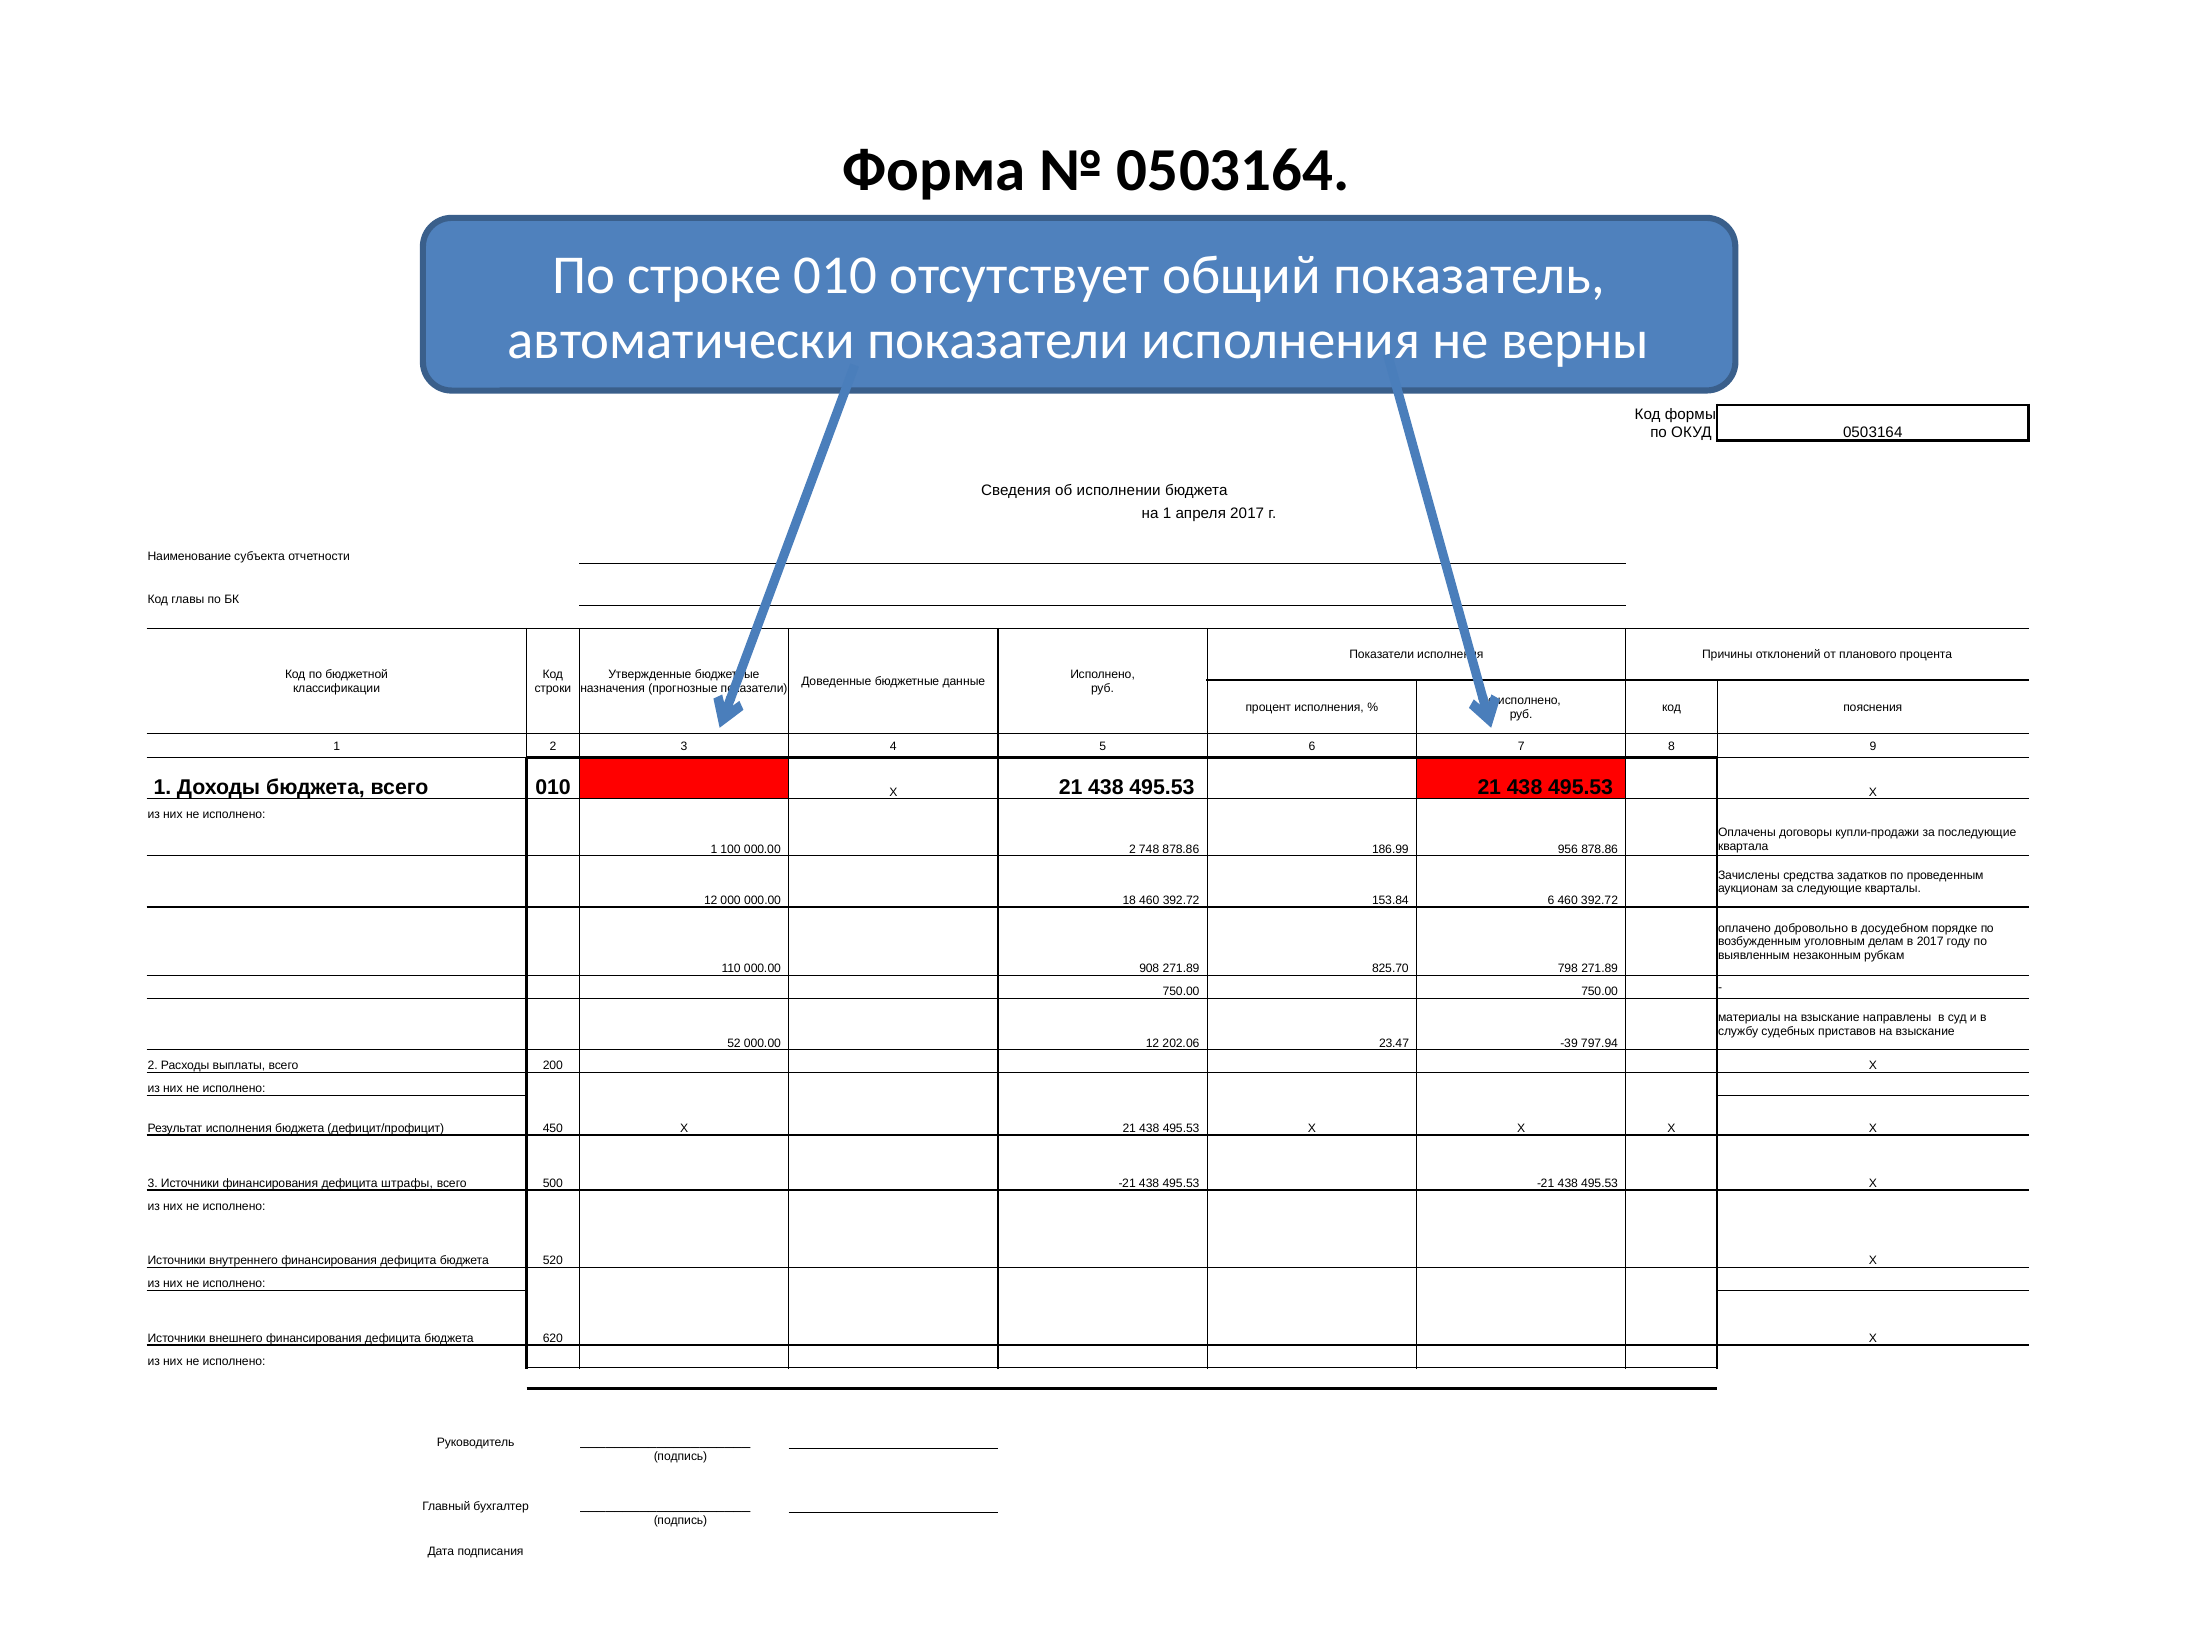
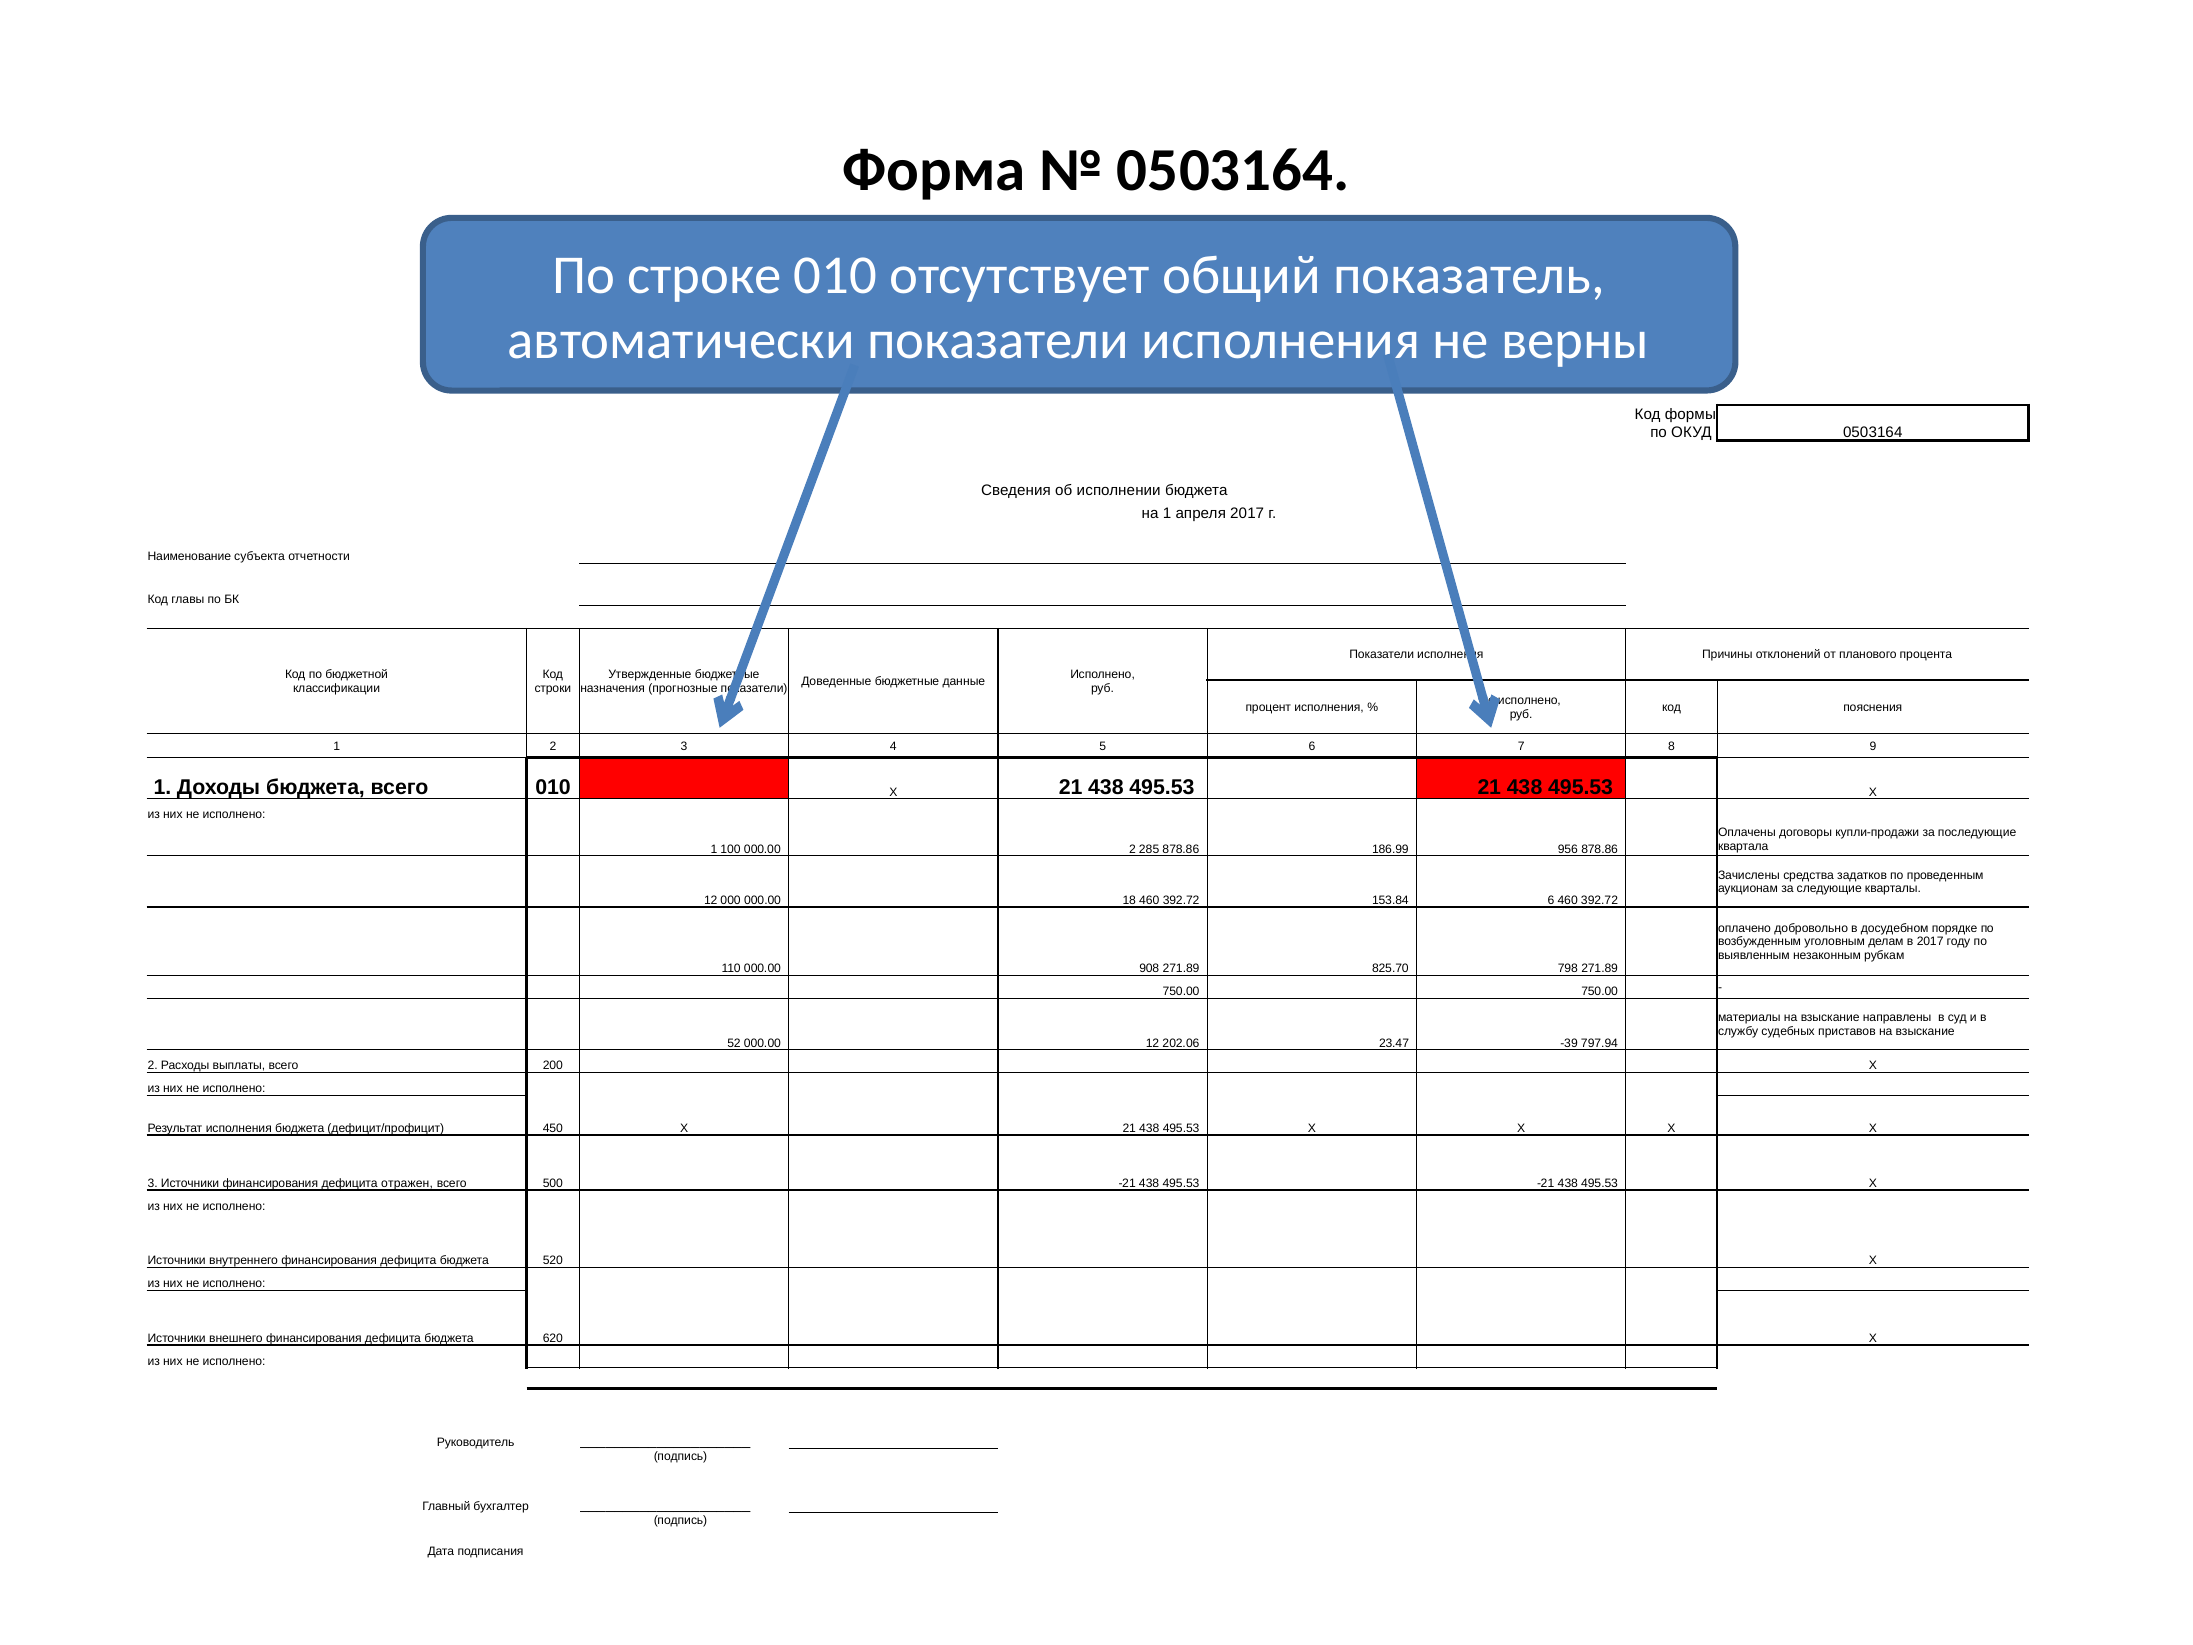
748: 748 -> 285 (1149, 849)
штрафы: штрафы -> отражен (407, 1183)
